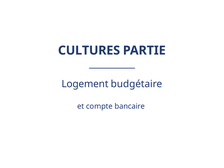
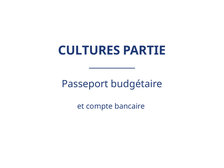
Logement: Logement -> Passeport (85, 84)
